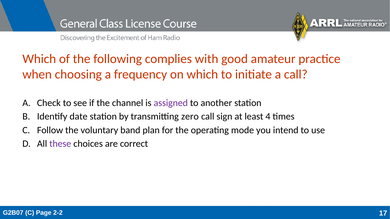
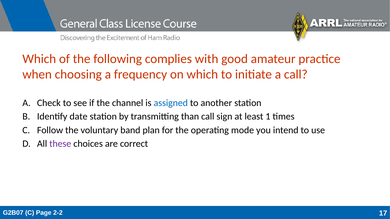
assigned colour: purple -> blue (171, 103)
zero: zero -> than (190, 117)
4: 4 -> 1 (268, 117)
